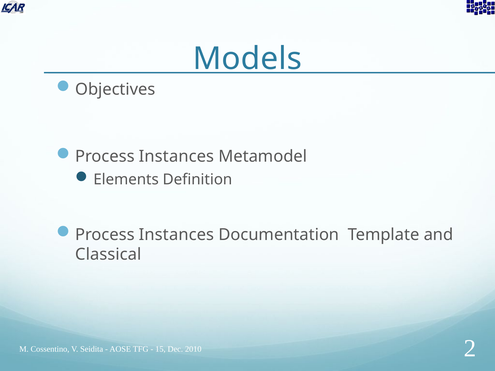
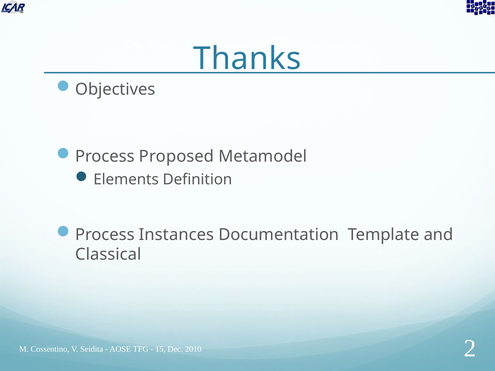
Models: Models -> Thanks (247, 59)
Instances: Instances -> Proposed (177, 157)
